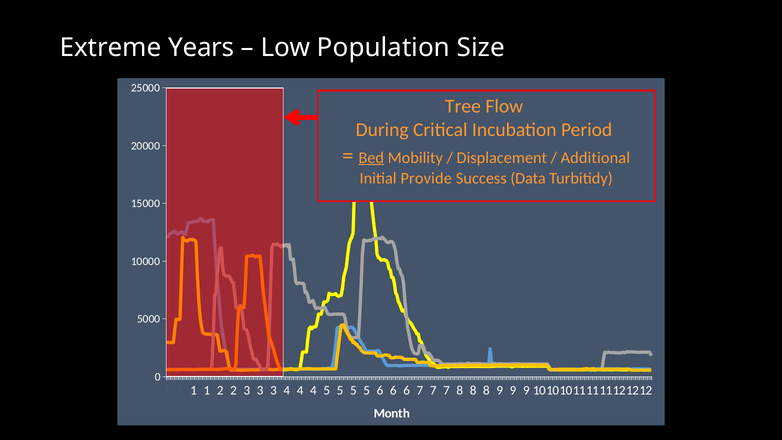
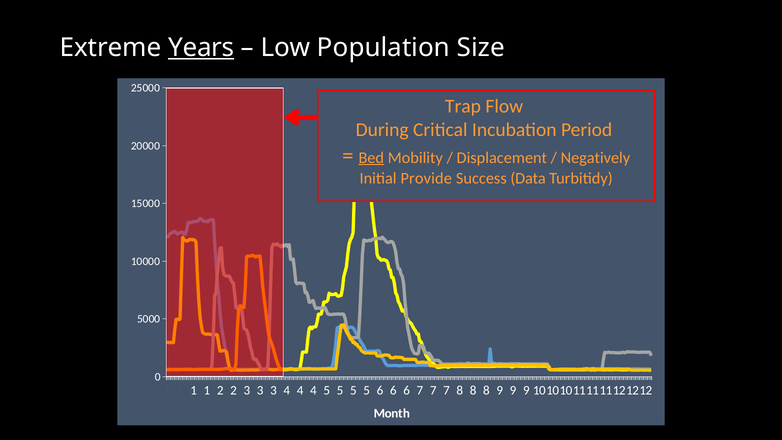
Years underline: none -> present (201, 48)
Tree: Tree -> Trap (463, 106)
Additional: Additional -> Negatively (595, 158)
